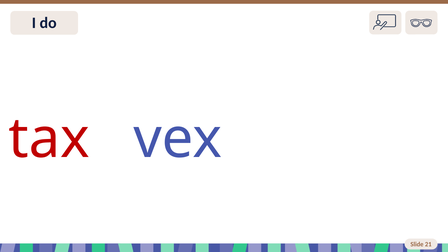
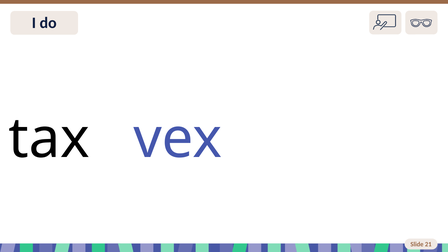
tax colour: red -> black (49, 139)
